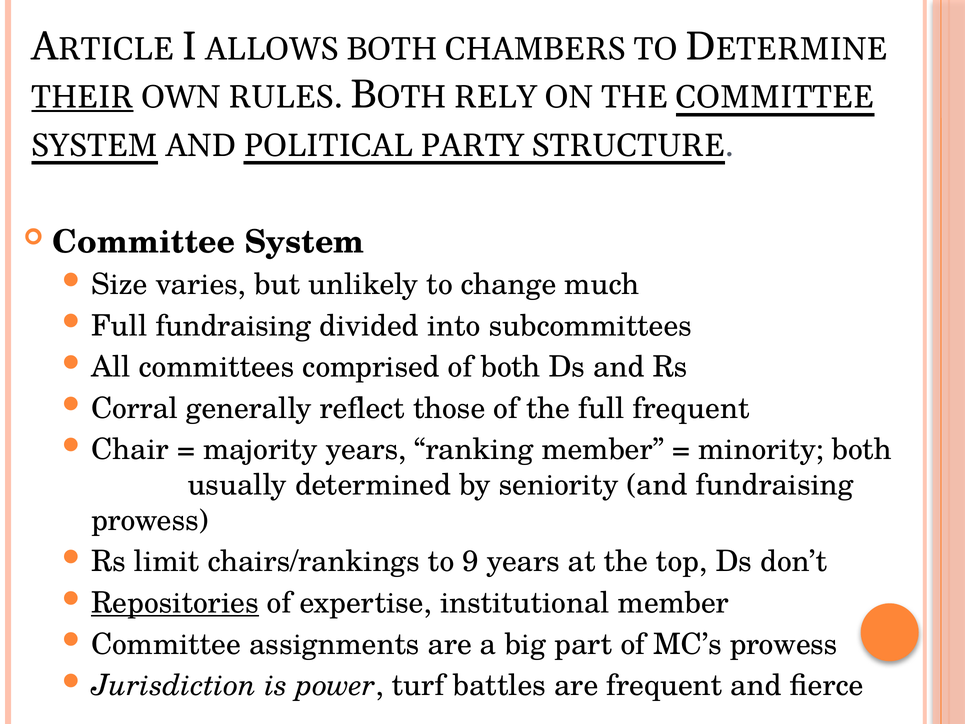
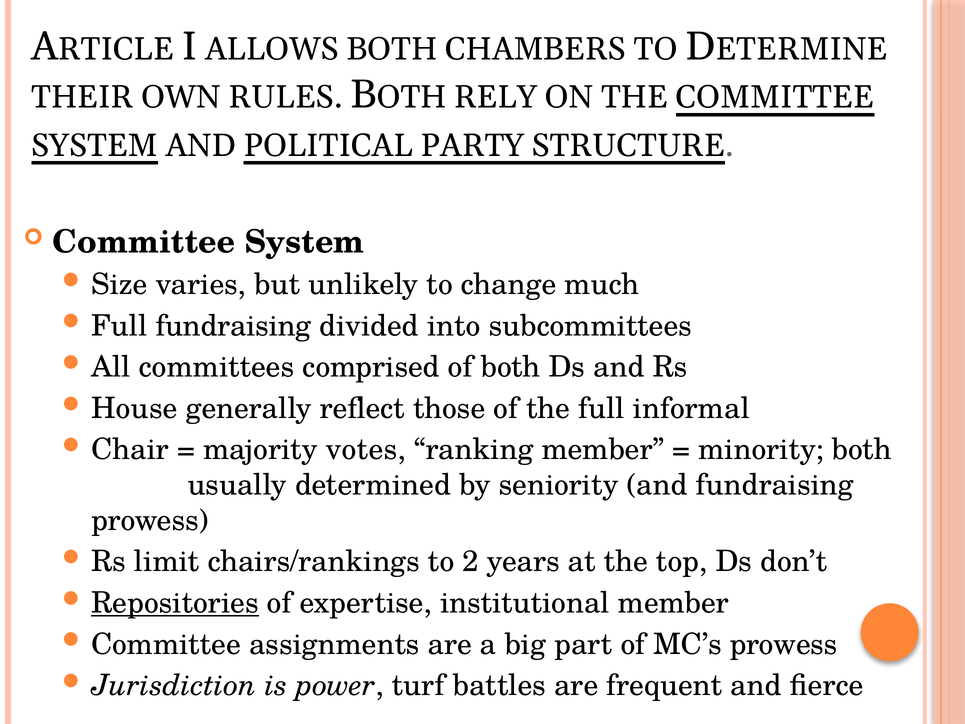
THEIR underline: present -> none (82, 97)
Corral: Corral -> House (134, 408)
full frequent: frequent -> informal (691, 408)
majority years: years -> votes (366, 450)
9: 9 -> 2 (471, 562)
